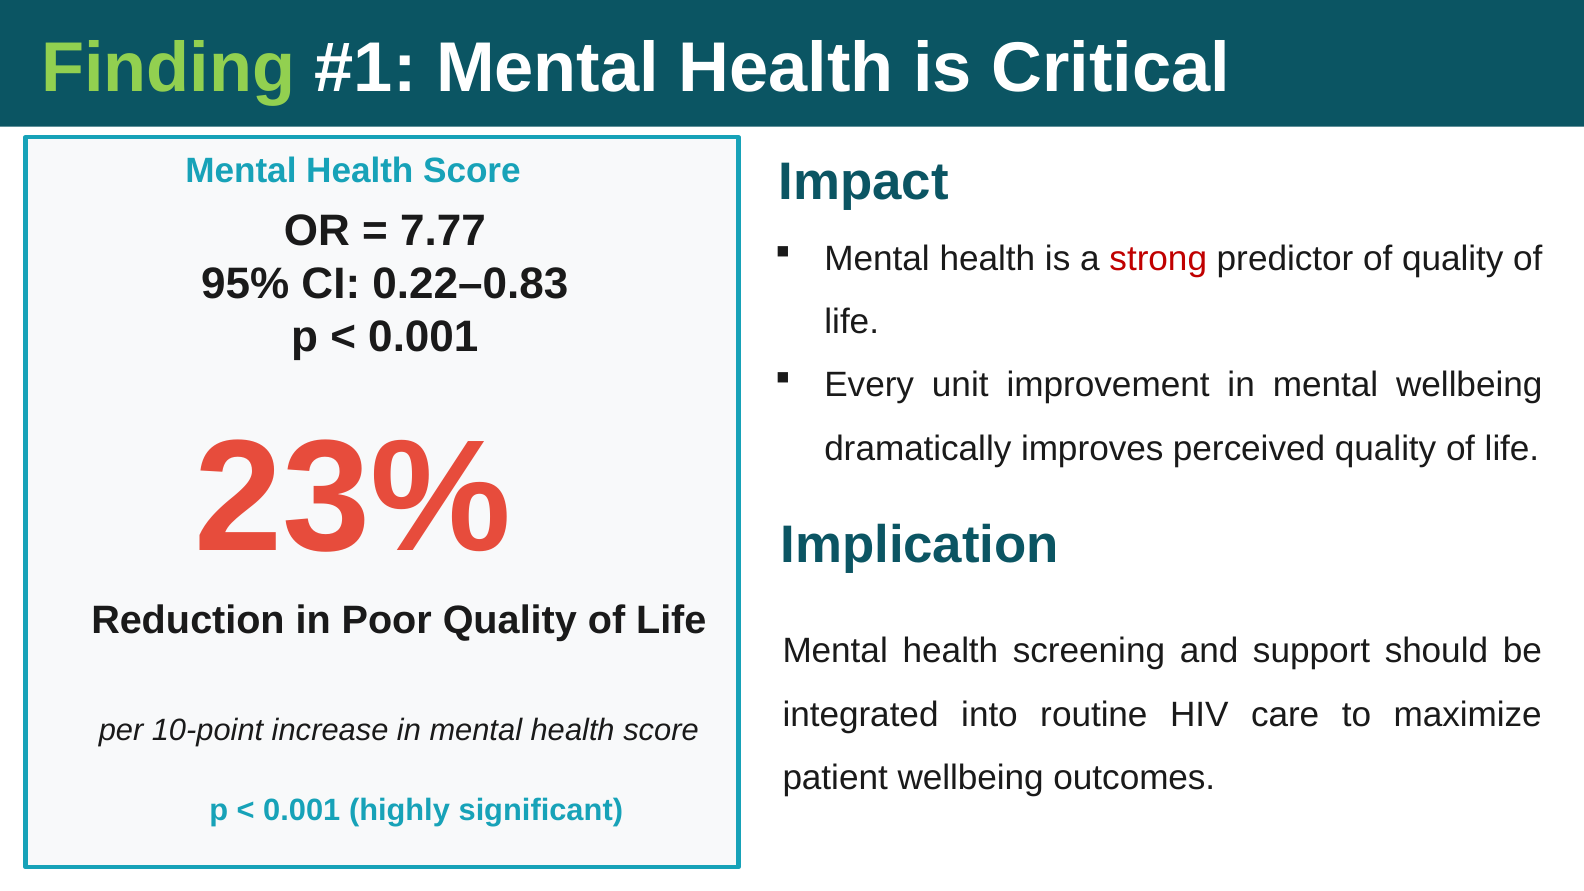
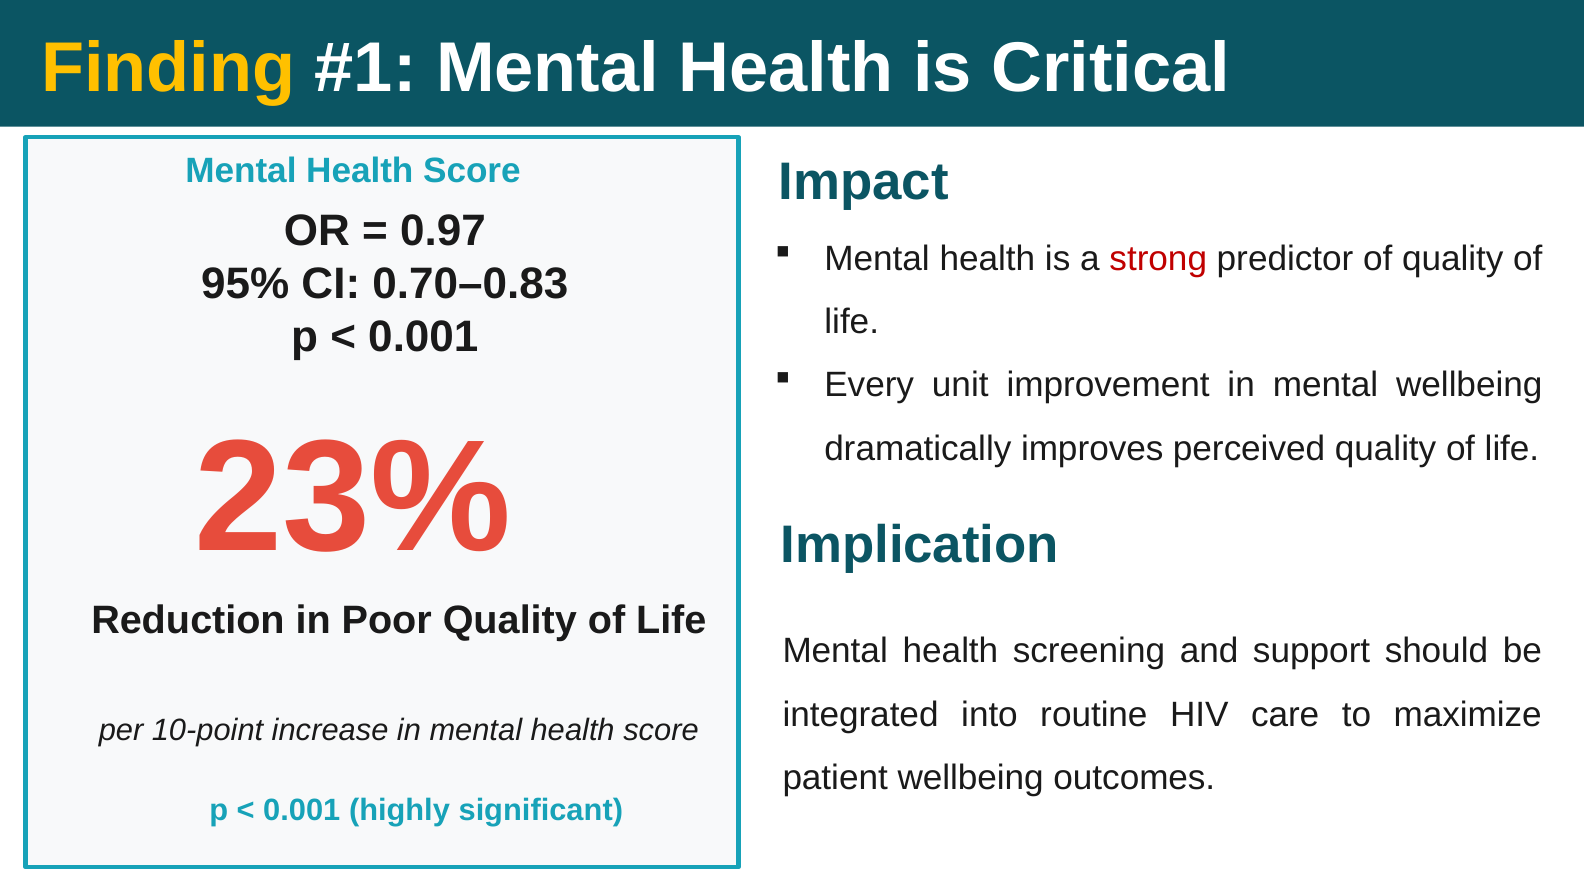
Finding colour: light green -> yellow (168, 68)
7.77: 7.77 -> 0.97 (443, 231)
0.22–0.83: 0.22–0.83 -> 0.70–0.83 (470, 284)
